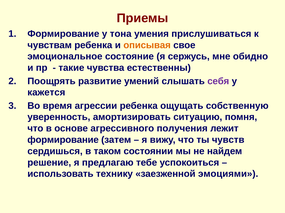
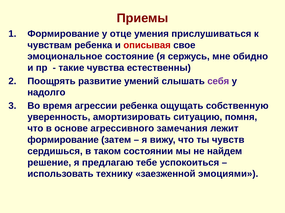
тона: тона -> отце (121, 34)
описывая colour: orange -> red (147, 45)
кажется: кажется -> надолго (46, 93)
получения: получения -> замечания (182, 129)
